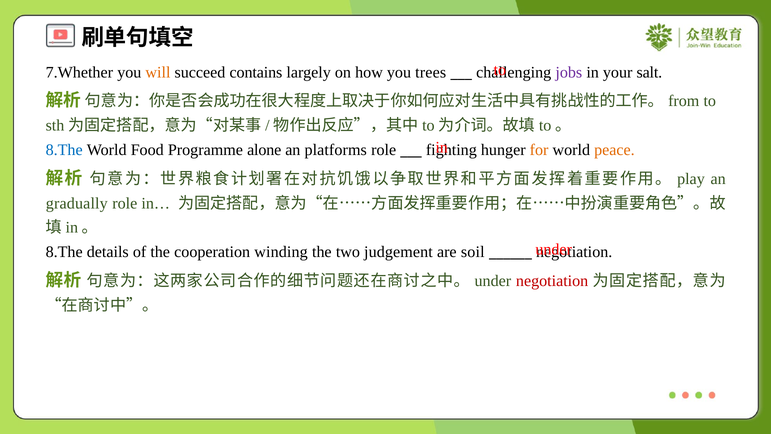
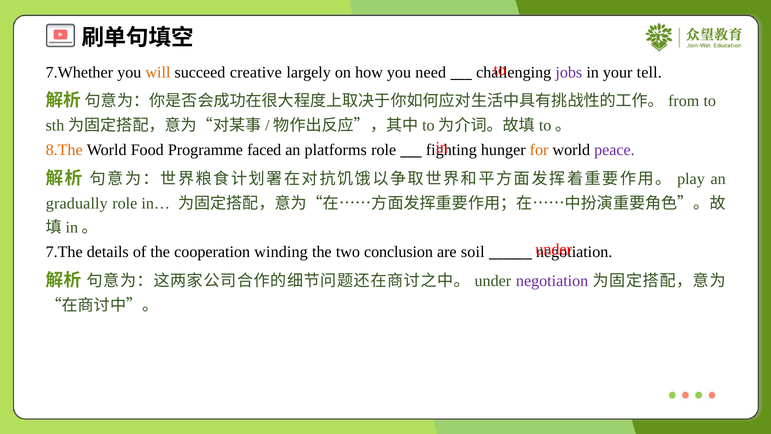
contains: contains -> creative (256, 72)
trees: trees -> need (431, 72)
salt: salt -> tell (649, 72)
8.The colour: blue -> orange (64, 150)
alone: alone -> faced (264, 150)
peace colour: orange -> purple (614, 150)
8.The: 8.The -> 7.The (64, 252)
judgement: judgement -> conclusion (399, 252)
negotiation colour: red -> purple (552, 281)
